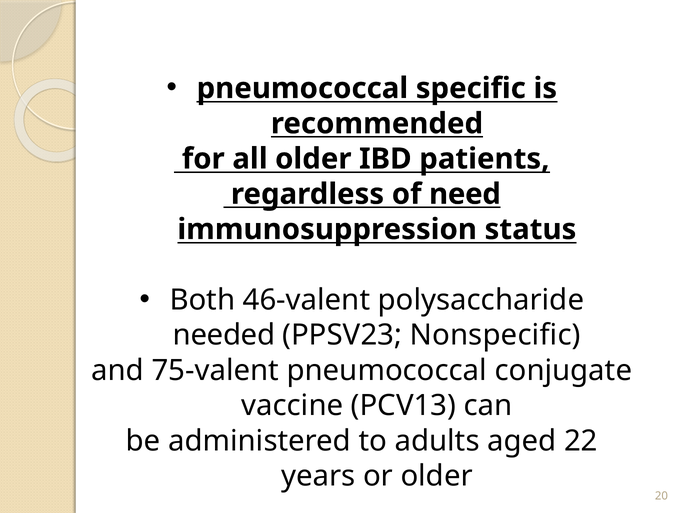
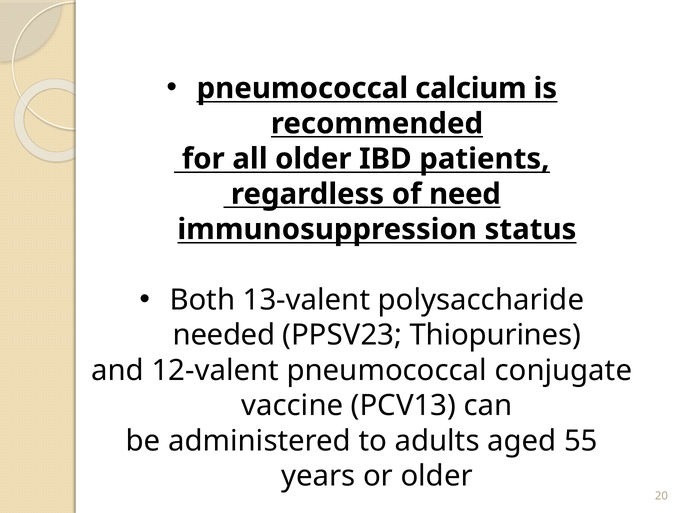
specific: specific -> calcium (471, 88)
46-valent: 46-valent -> 13-valent (307, 300)
Nonspecific: Nonspecific -> Thiopurines (495, 335)
75-valent: 75-valent -> 12-valent (215, 370)
22: 22 -> 55 (581, 441)
